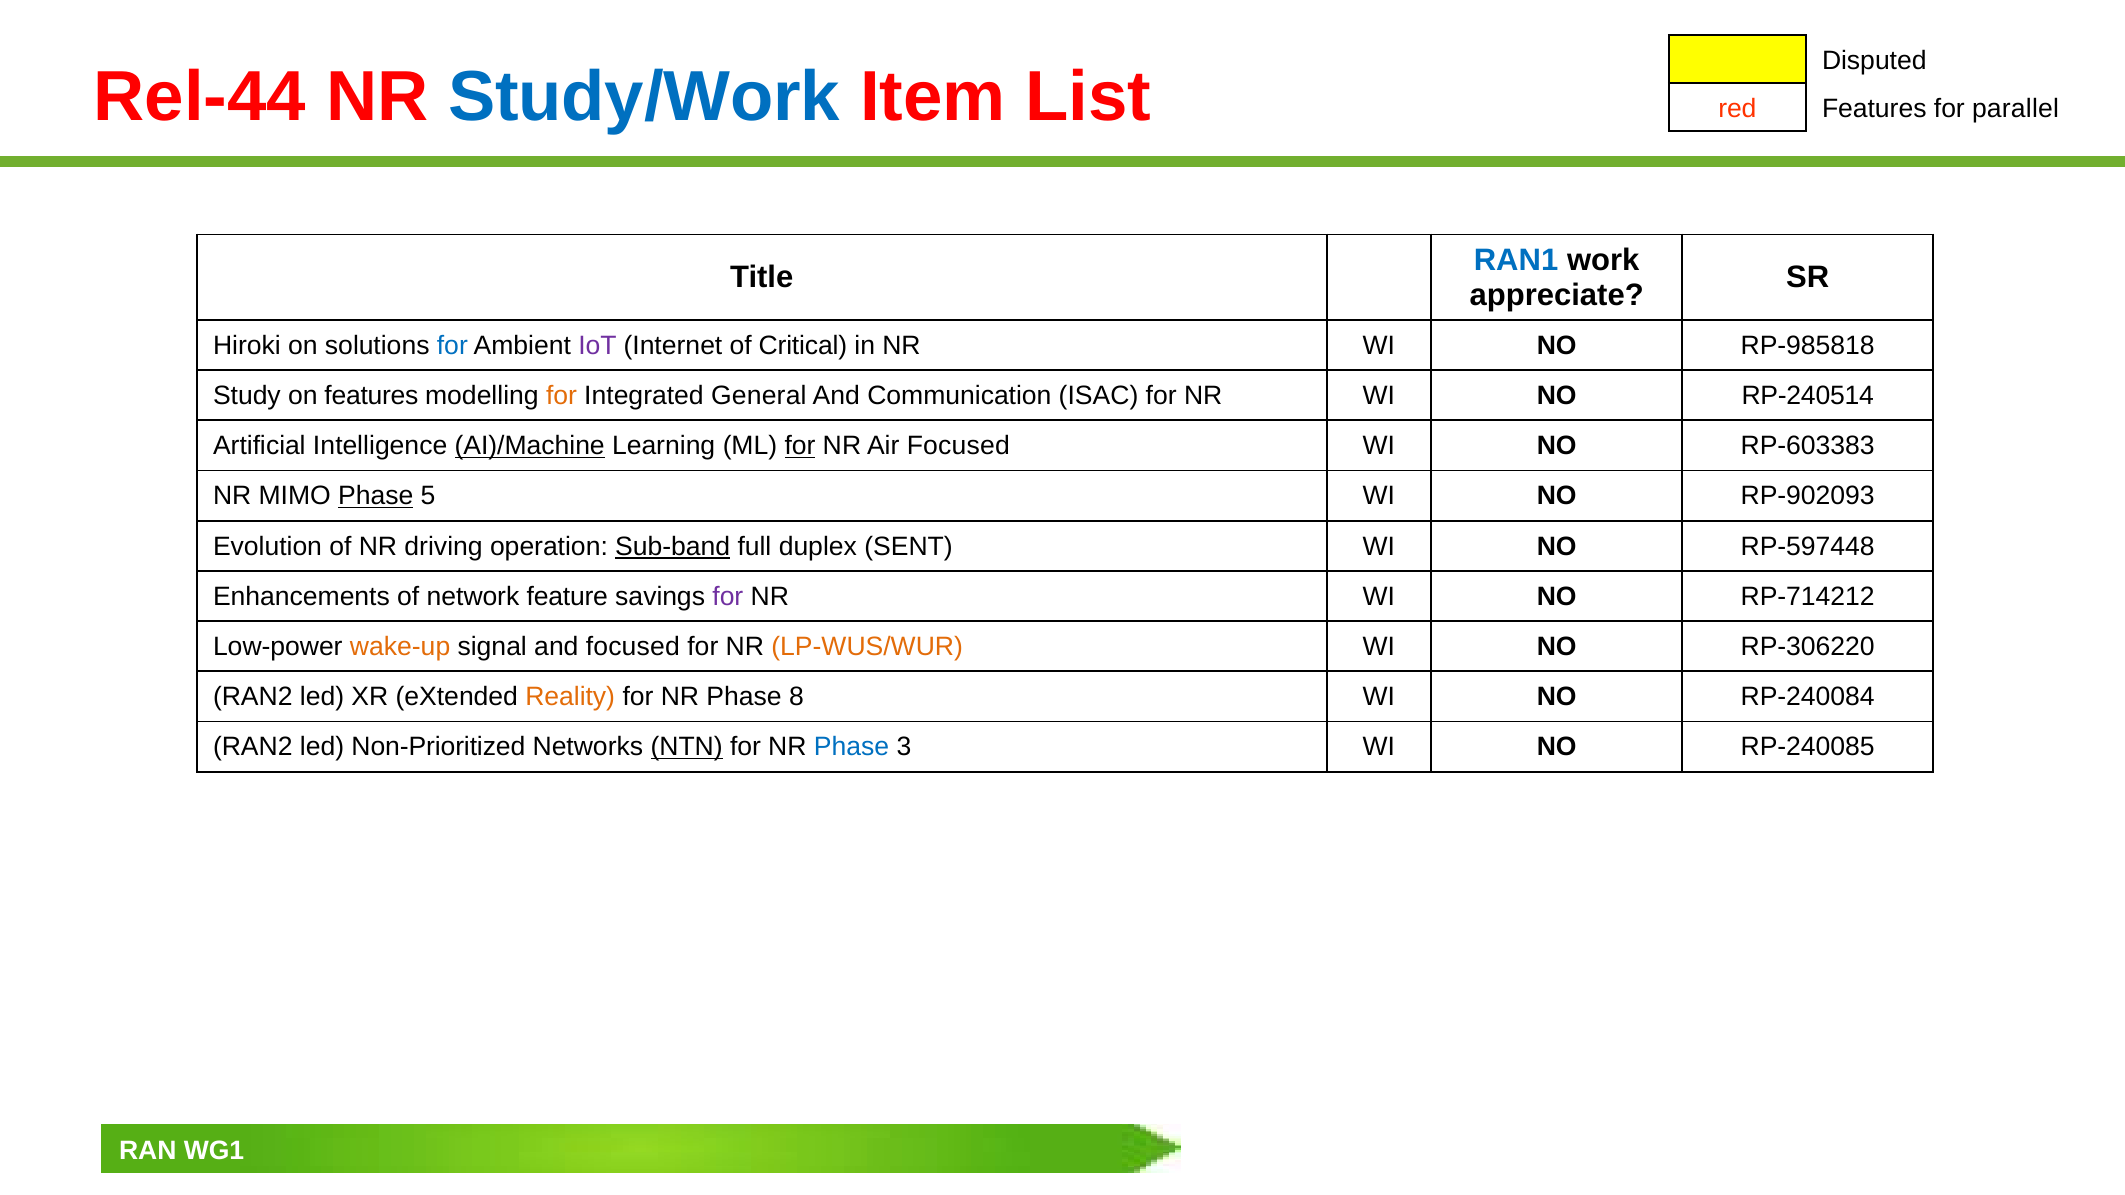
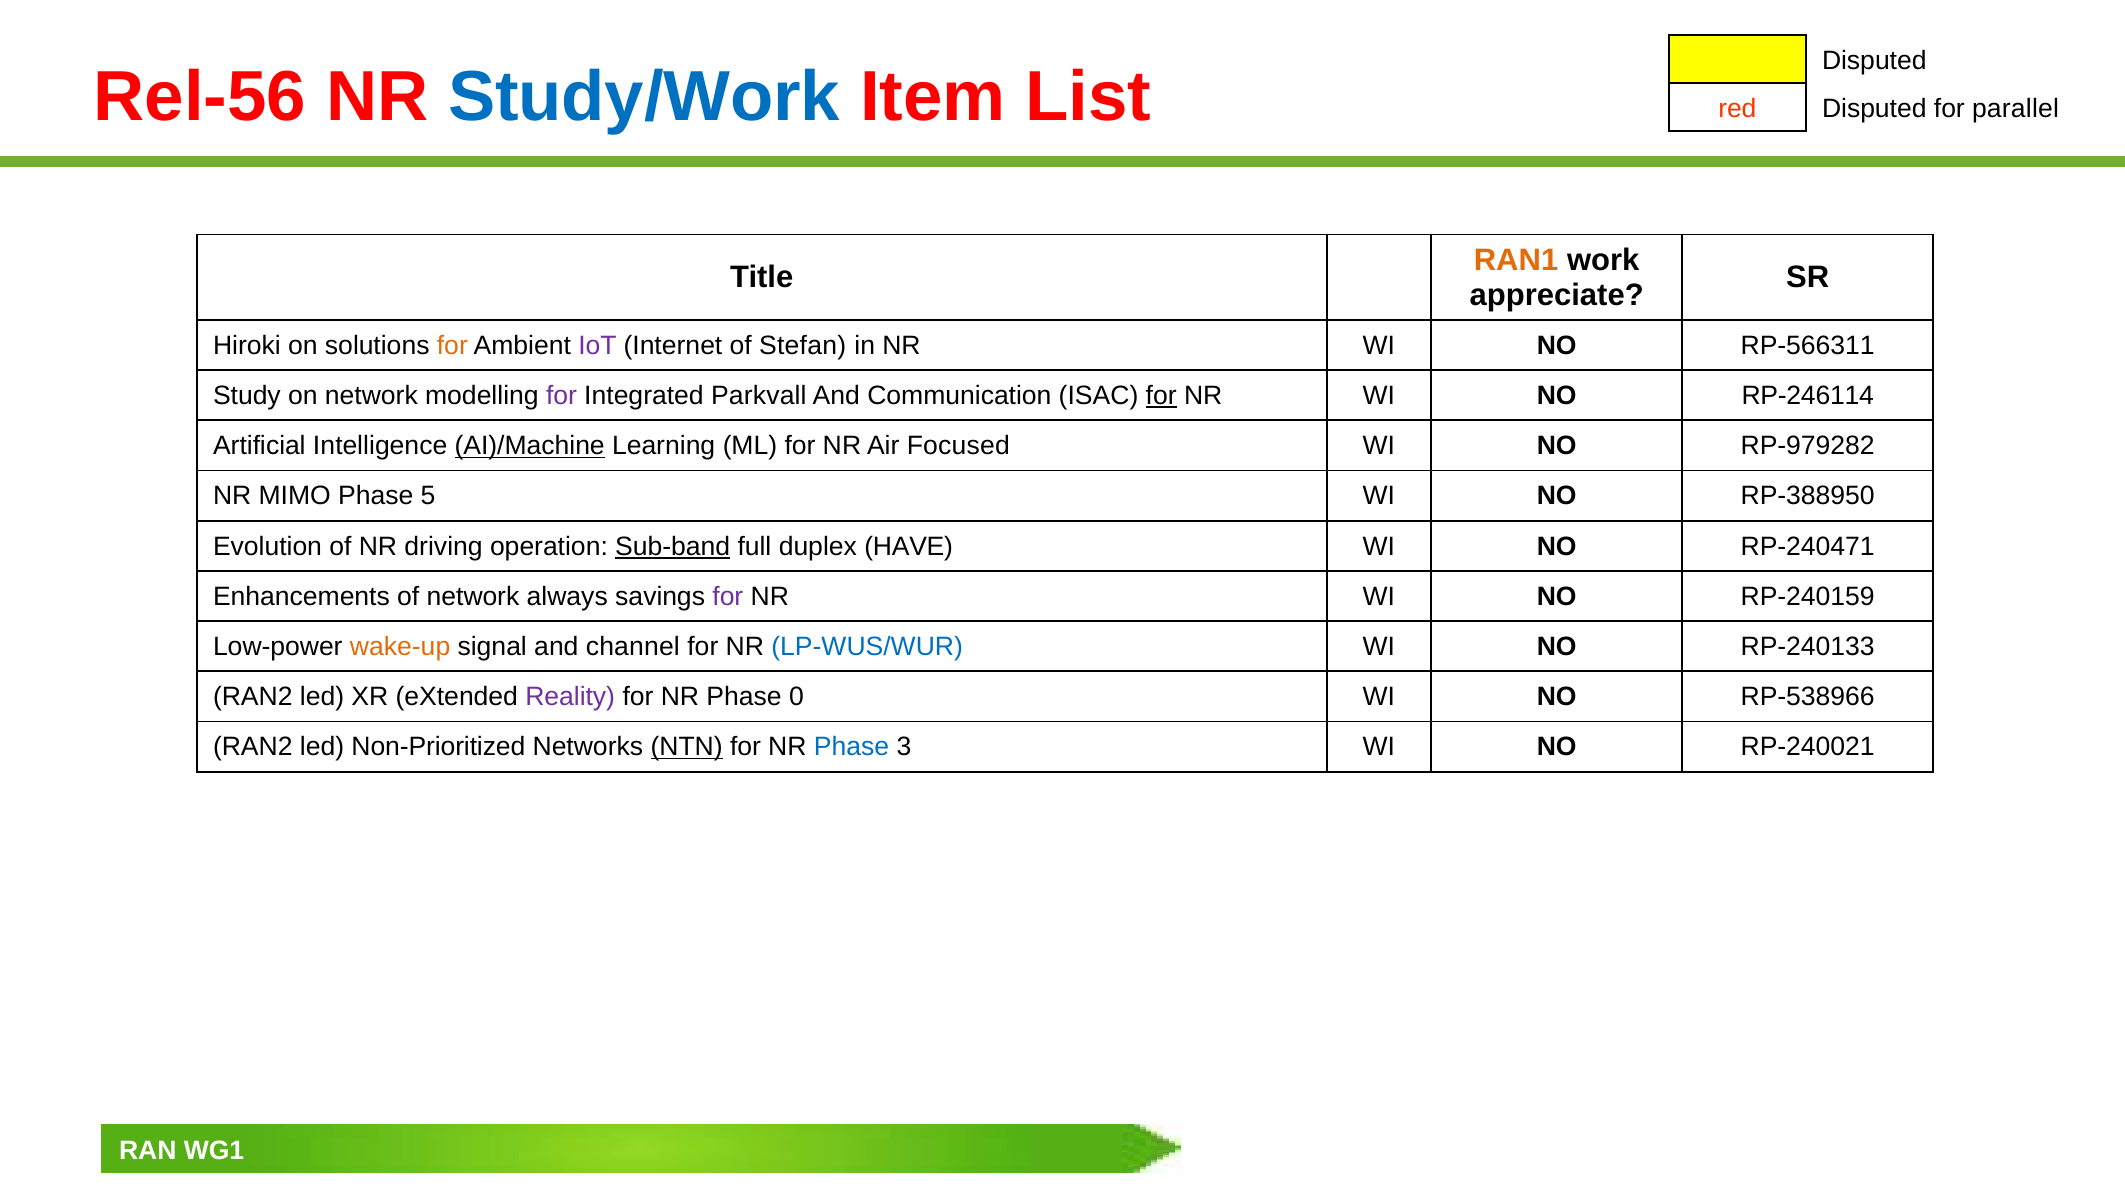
Rel-44: Rel-44 -> Rel-56 (200, 97)
red Features: Features -> Disputed (1874, 108)
RAN1 colour: blue -> orange (1516, 260)
for colour: blue -> orange (452, 346)
Critical: Critical -> Stefan (803, 346)
RP-985818: RP-985818 -> RP-566311 (1808, 346)
on features: features -> network (371, 396)
for colour: orange -> purple (561, 396)
General: General -> Parkvall (759, 396)
for underline: none -> present (1161, 396)
RP-240514: RP-240514 -> RP-246114 (1808, 396)
for underline: present -> none (800, 446)
RP-603383: RP-603383 -> RP-979282 (1808, 446)
Phase underline: present -> none (376, 496)
RP-902093: RP-902093 -> RP-388950 (1808, 496)
SENT: SENT -> HAVE (909, 546)
RP-597448: RP-597448 -> RP-240471 (1808, 546)
feature: feature -> always (567, 597)
RP-714212: RP-714212 -> RP-240159 (1808, 597)
and focused: focused -> channel (633, 647)
LP-WUS/WUR colour: orange -> blue (867, 647)
RP-306220: RP-306220 -> RP-240133 (1808, 647)
Reality colour: orange -> purple (570, 697)
8: 8 -> 0 (796, 697)
RP-240084: RP-240084 -> RP-538966 (1808, 697)
RP-240085: RP-240085 -> RP-240021 (1808, 747)
